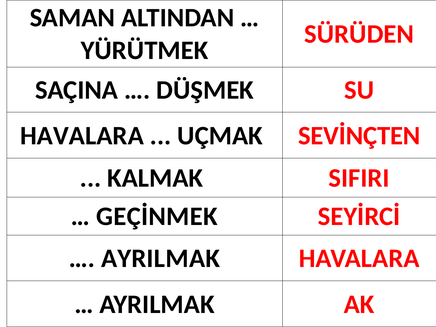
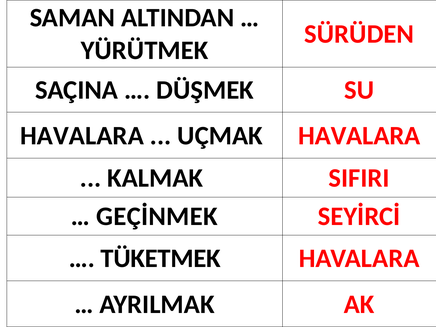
UÇMAK SEVİNÇTEN: SEVİNÇTEN -> HAVALARA (359, 136)
AYRILMAK: AYRILMAK -> TÜKETMEK (161, 258)
